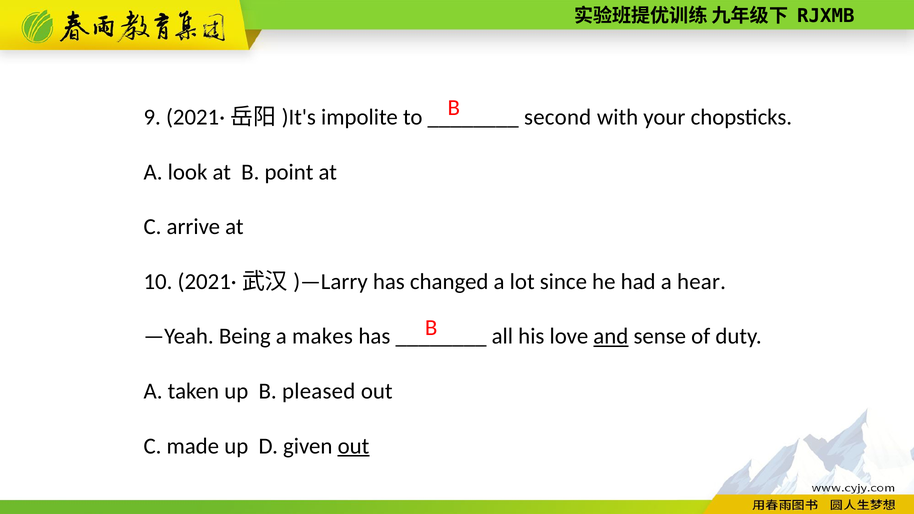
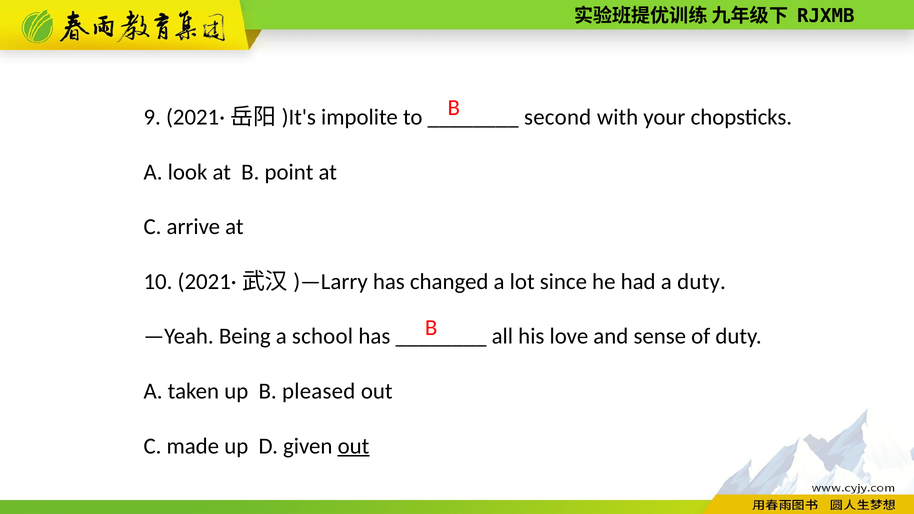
a hear: hear -> duty (702, 282)
makes: makes -> school (323, 337)
and underline: present -> none (611, 337)
